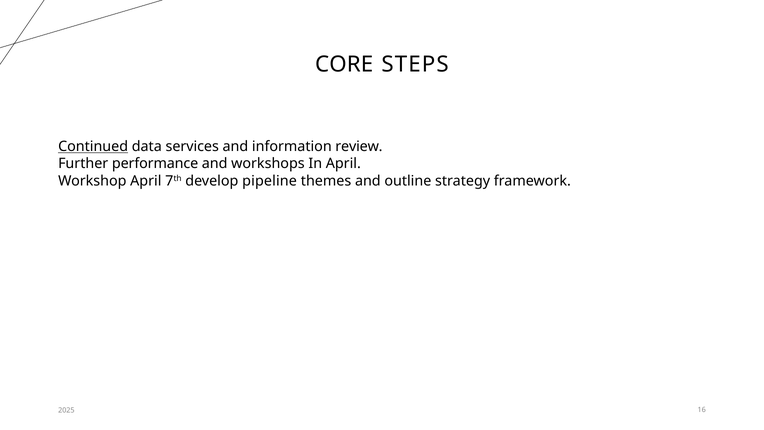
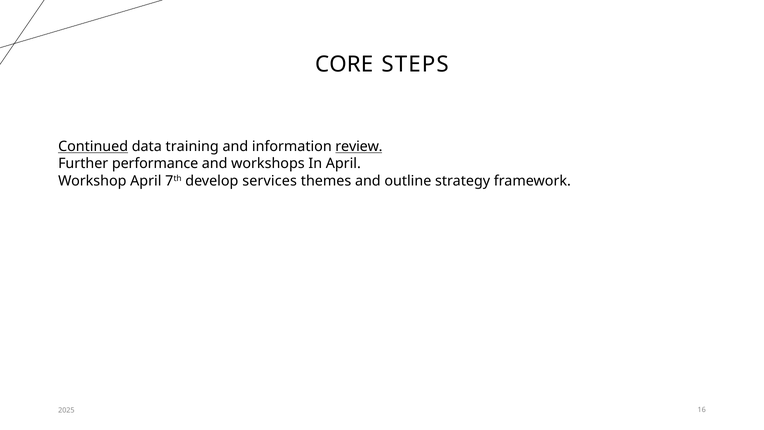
services: services -> training (192, 146)
review underline: none -> present (359, 146)
pipeline: pipeline -> services (270, 181)
